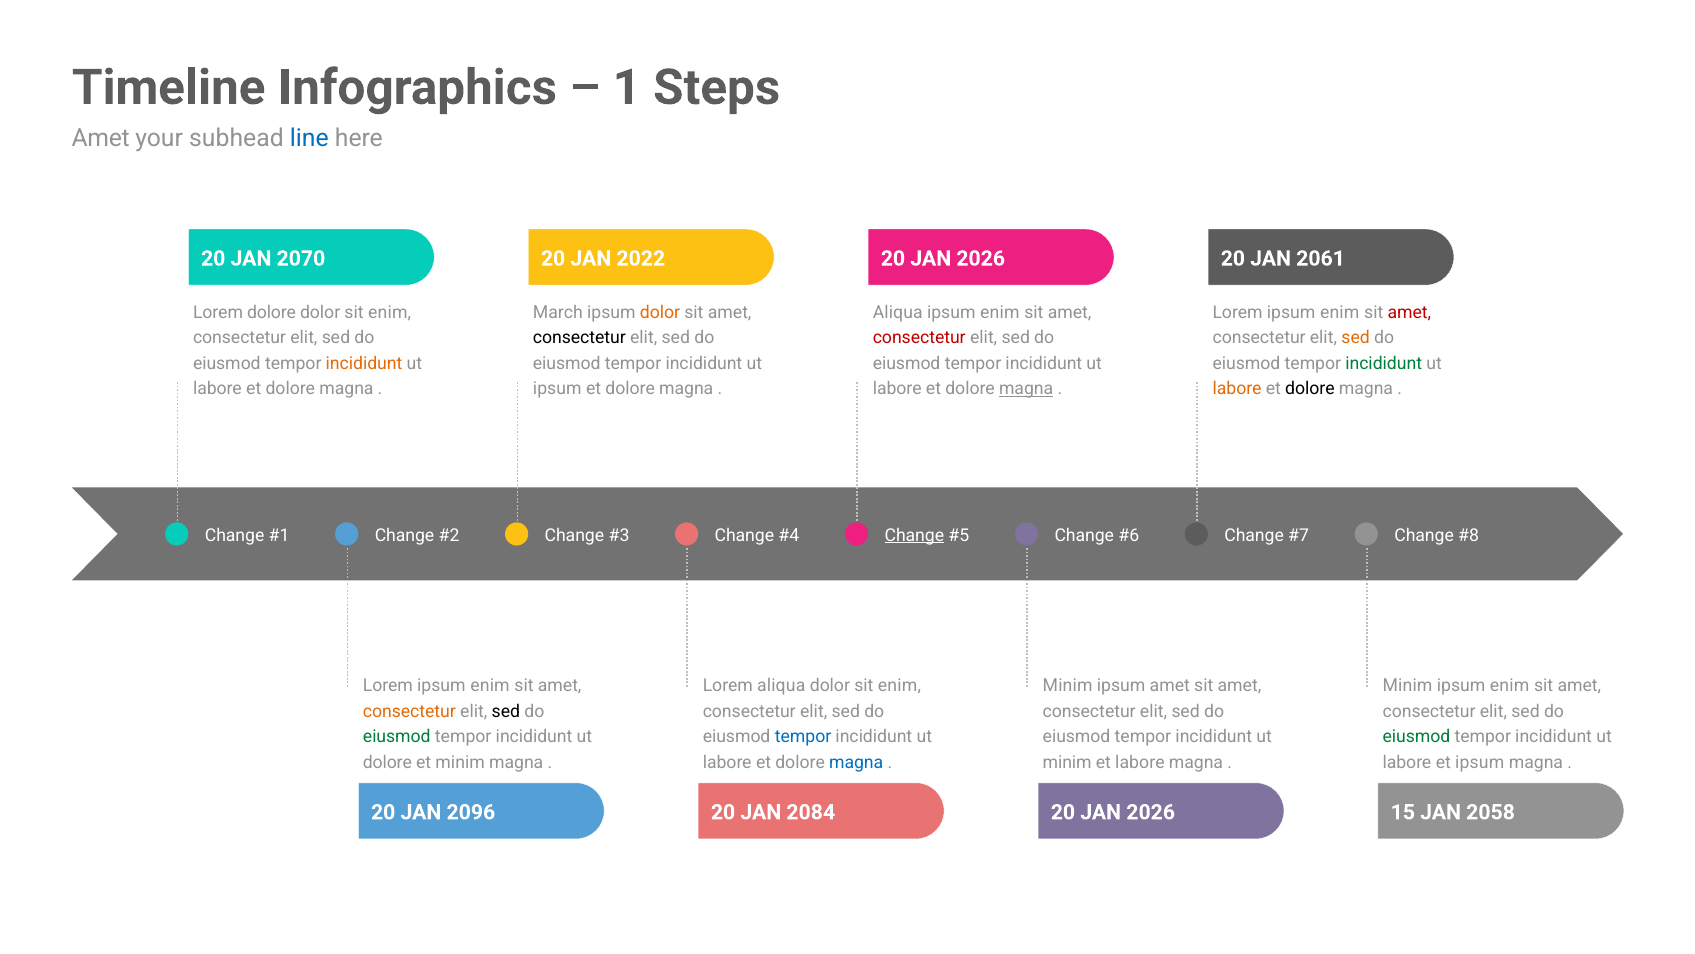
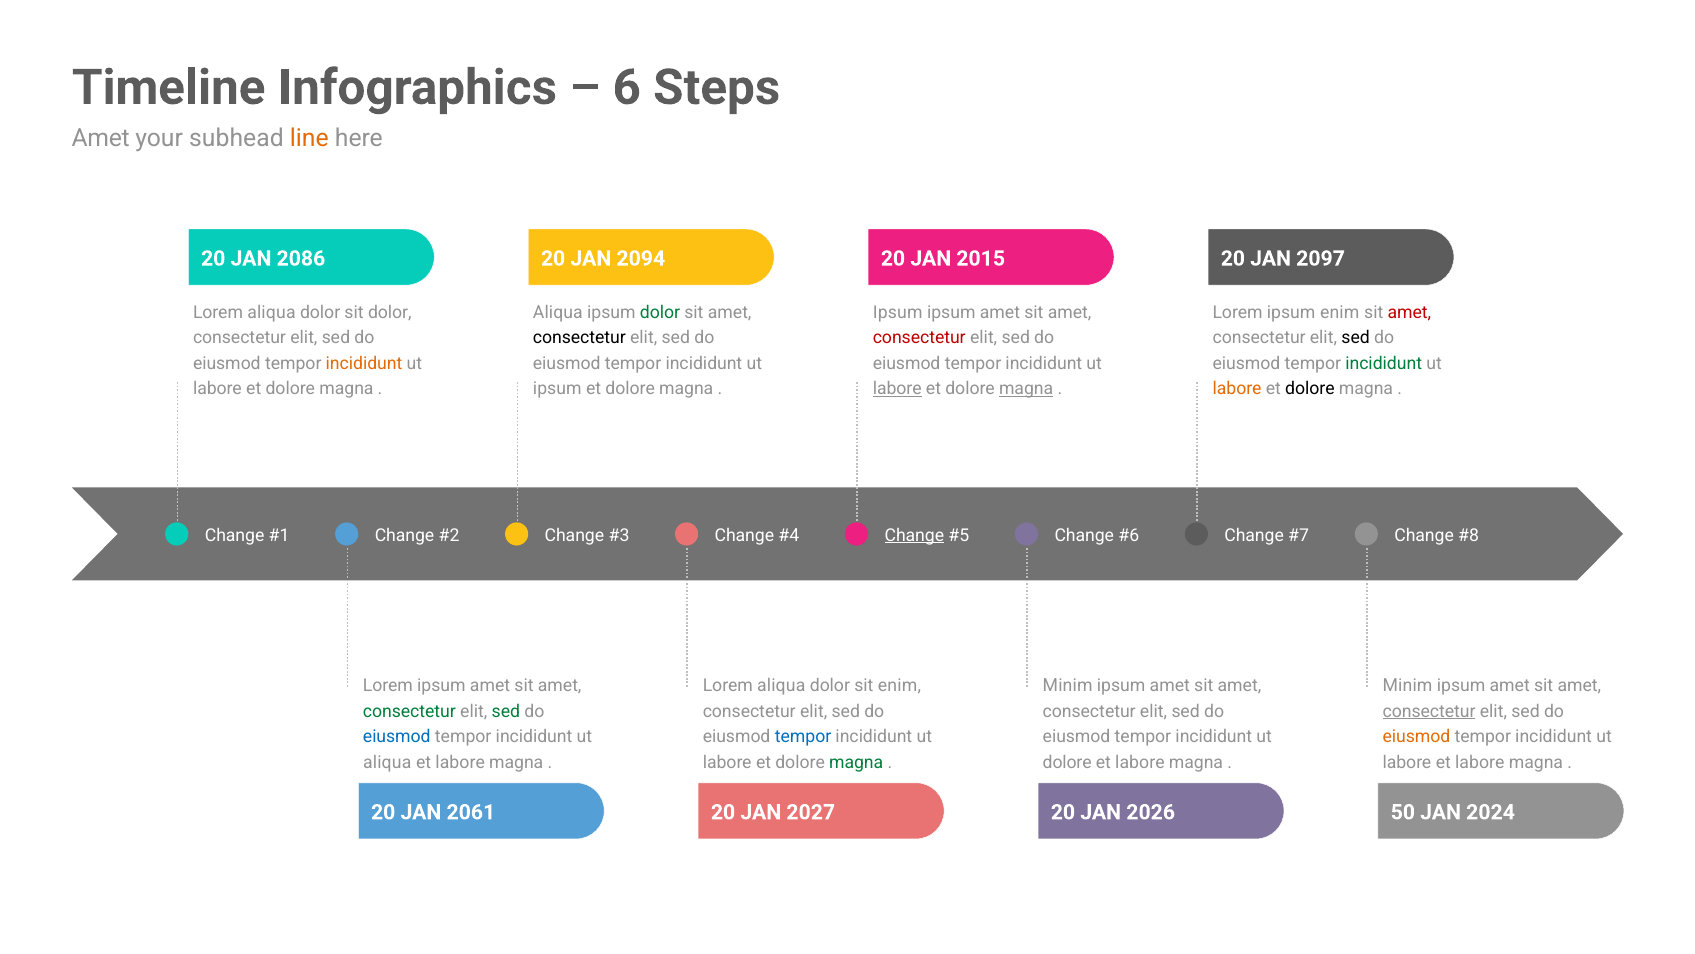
1: 1 -> 6 (627, 88)
line colour: blue -> orange (309, 139)
2070: 2070 -> 2086 (301, 258)
2022: 2022 -> 2094 (641, 258)
2026: 2026 -> 2015 (981, 258)
2061: 2061 -> 2097 (1321, 258)
dolore: dolore -> aliqua (271, 312)
enim: enim -> dolor (390, 312)
March: March -> Aliqua (558, 312)
dolor colour: orange -> green (660, 312)
Aliqua: Aliqua -> Ipsum (898, 312)
enim: enim -> amet (1000, 312)
sed colour: orange -> black (1356, 338)
labore underline: none -> present (897, 388)
enim: enim -> amet (490, 685)
enim: enim -> amet (1510, 685)
consectetur colour: orange -> green (409, 711)
sed colour: black -> green (506, 711)
consectetur underline: none -> present (1429, 711)
eiusmod colour: green -> blue (397, 736)
eiusmod colour: green -> orange (1416, 736)
dolore: dolore -> aliqua (387, 762)
minim: minim -> labore (460, 762)
magna colour: blue -> green (856, 762)
minim: minim -> dolore (1067, 762)
labore et ipsum: ipsum -> labore (1480, 762)
2096: 2096 -> 2061 (471, 812)
2084: 2084 -> 2027 (811, 812)
15: 15 -> 50 (1403, 812)
2058: 2058 -> 2024 (1491, 812)
